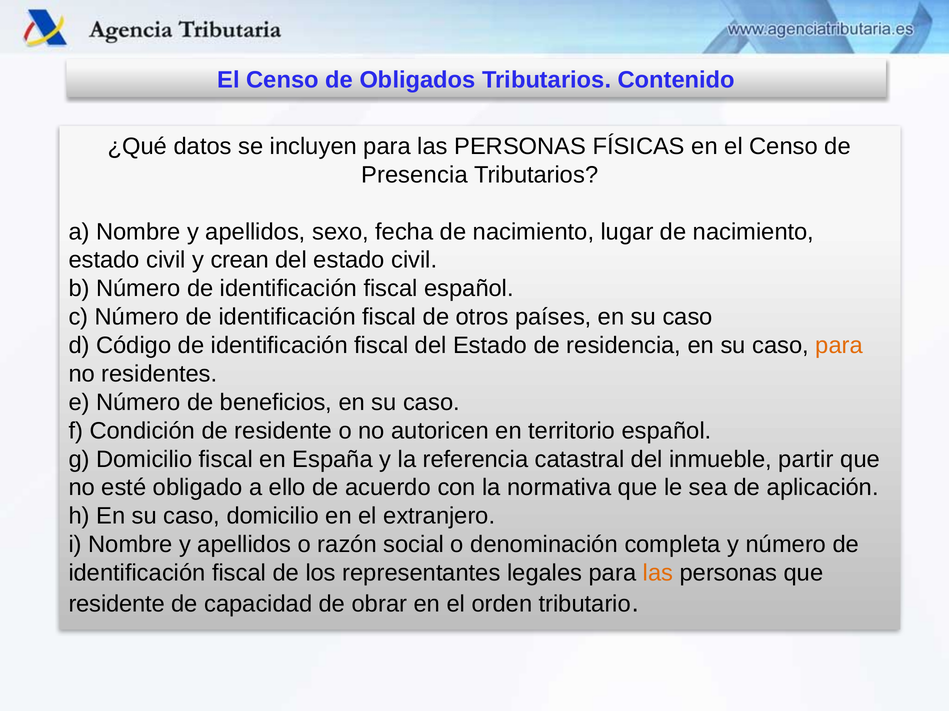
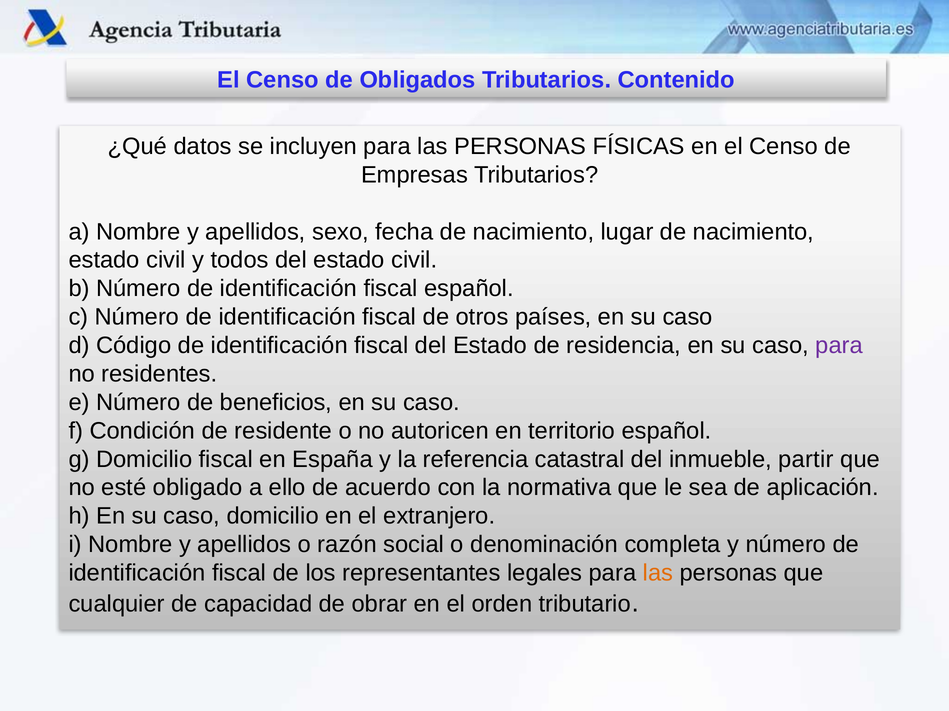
Presencia: Presencia -> Empresas (415, 175)
crean: crean -> todos (240, 260)
para colour: orange -> purple (839, 346)
residente: residente -> cualquier (117, 605)
